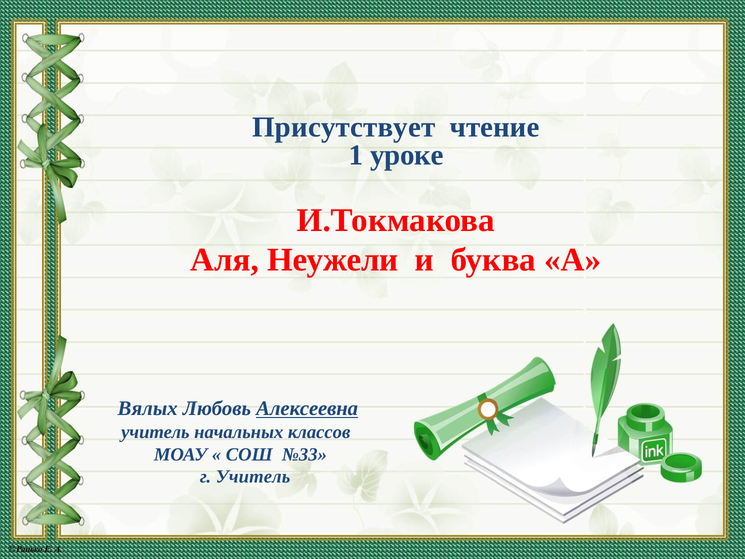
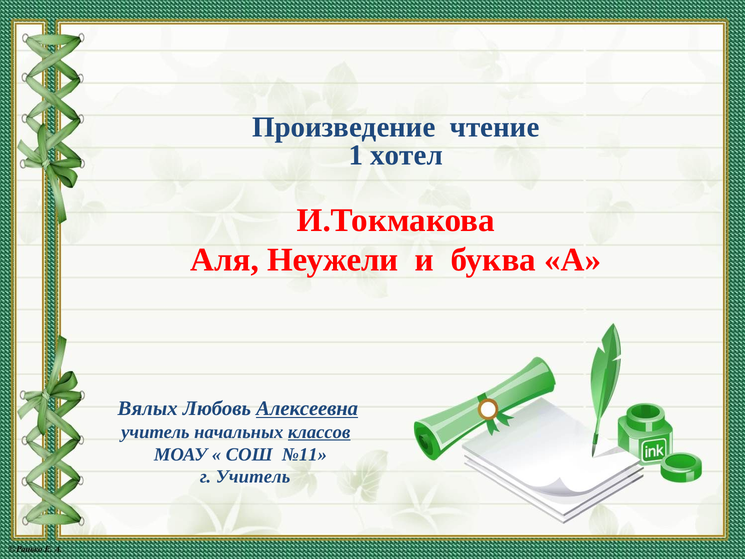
Присутствует: Присутствует -> Произведение (344, 127)
уроке: уроке -> хотел (407, 155)
классов underline: none -> present (319, 432)
№33: №33 -> №11 (304, 454)
